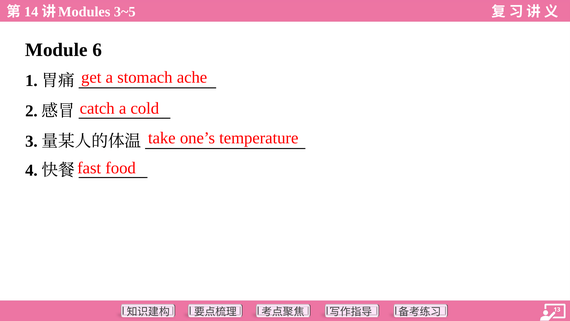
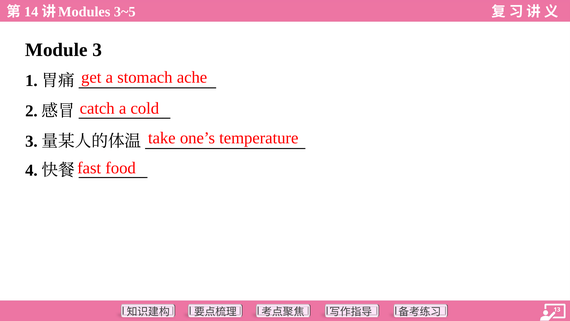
6: 6 -> 3 (97, 50)
